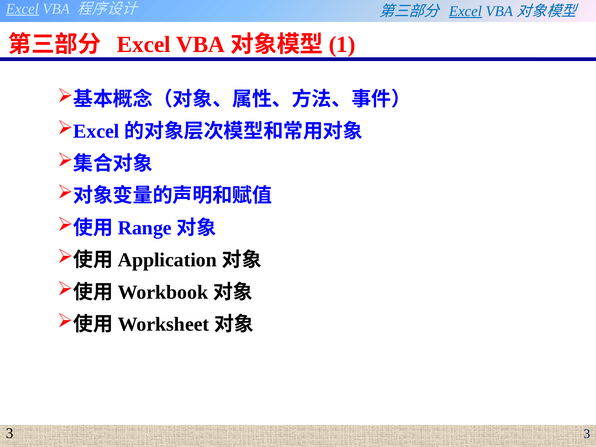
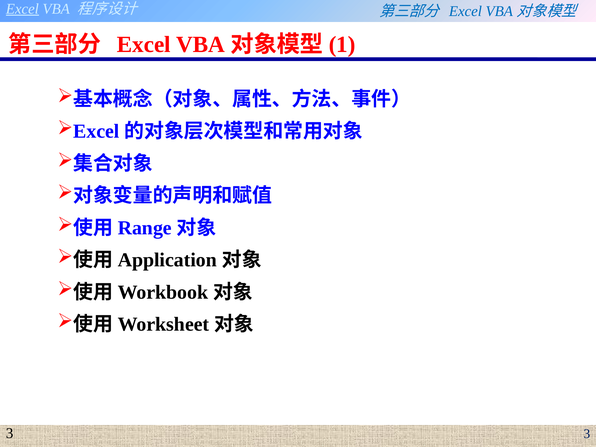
Excel underline: present -> none (465, 11)
